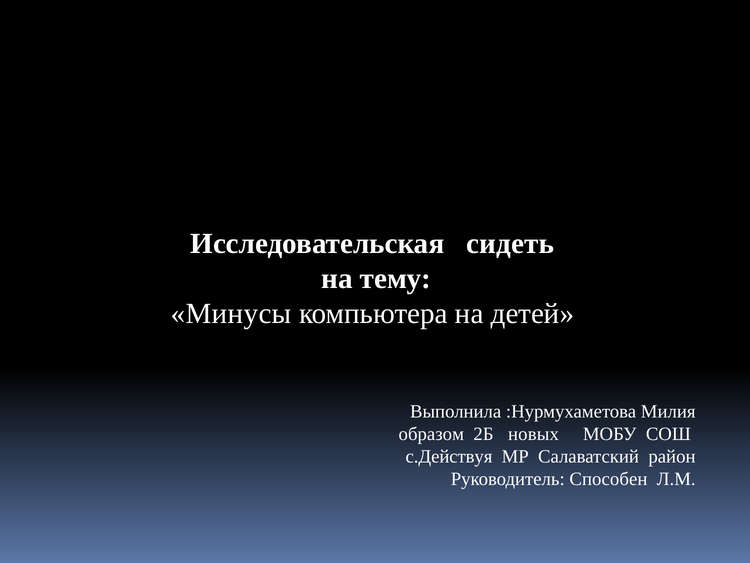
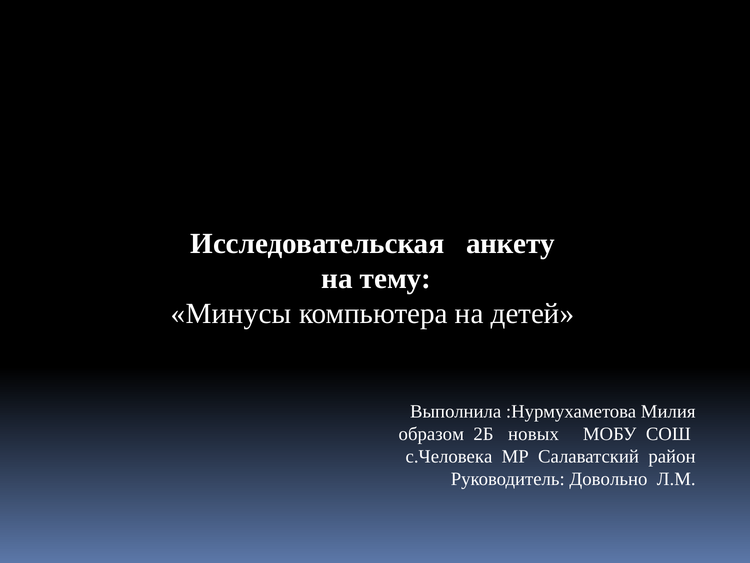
сидеть: сидеть -> анкету (510, 243)
с.Действуя: с.Действуя -> с.Человека (449, 456)
Способен: Способен -> Довольно (608, 479)
